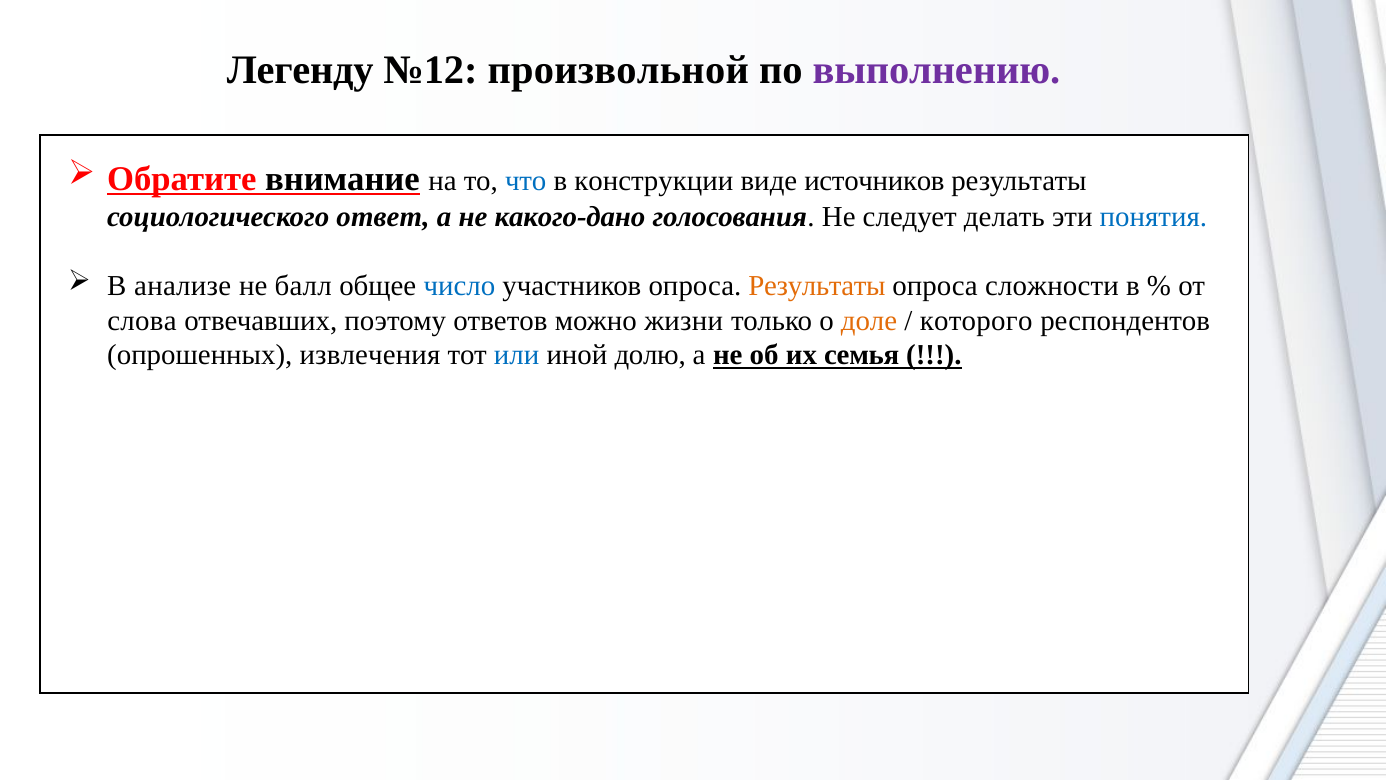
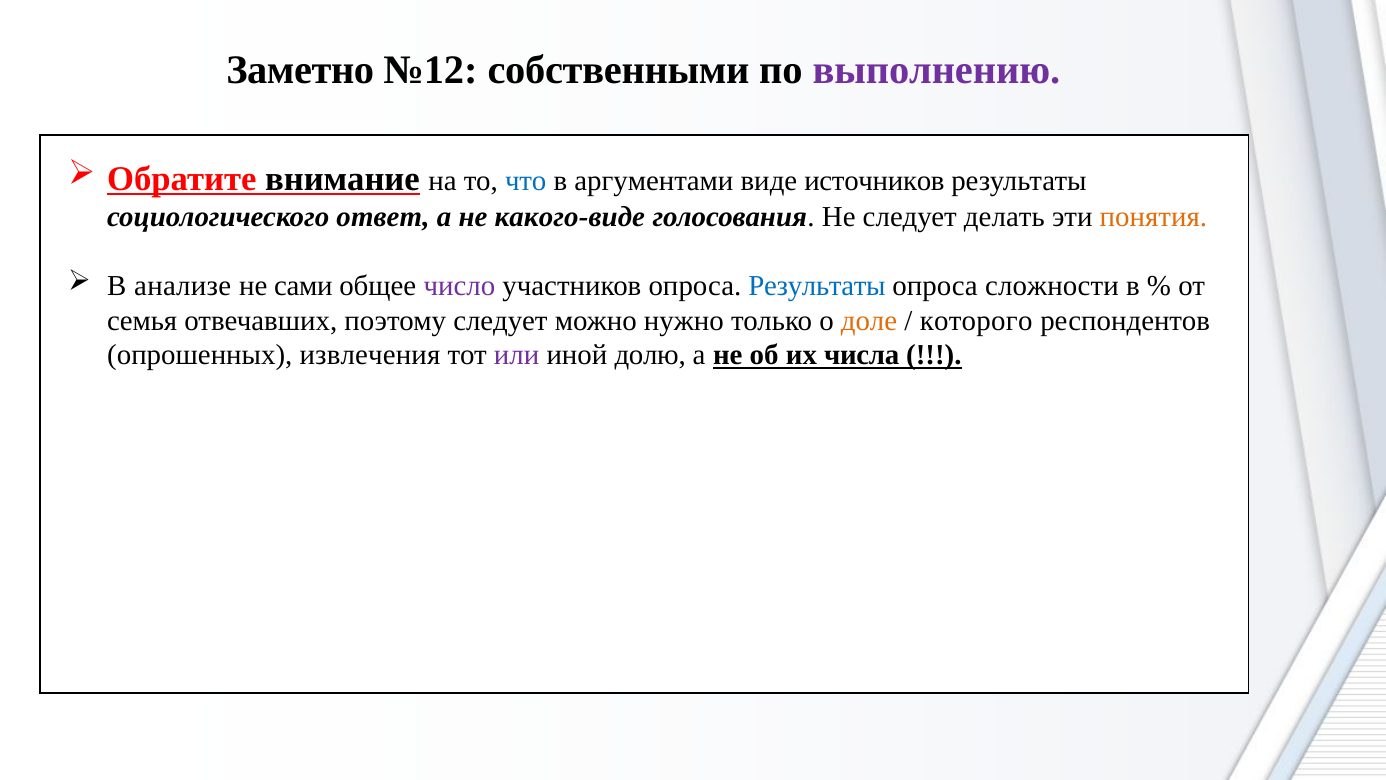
Легенду: Легенду -> Заметно (300, 70)
произвольной: произвольной -> собственными (618, 70)
конструкции: конструкции -> аргументами (654, 181)
какого-дано: какого-дано -> какого-виде (570, 216)
понятия colour: blue -> orange (1153, 216)
балл: балл -> сами (303, 286)
число colour: blue -> purple (459, 286)
Результаты colour: orange -> blue (817, 286)
слова: слова -> семья (142, 320)
поэтому ответов: ответов -> следует (500, 320)
жизни: жизни -> нужно (684, 320)
или colour: blue -> purple (517, 355)
семья: семья -> числа (862, 355)
